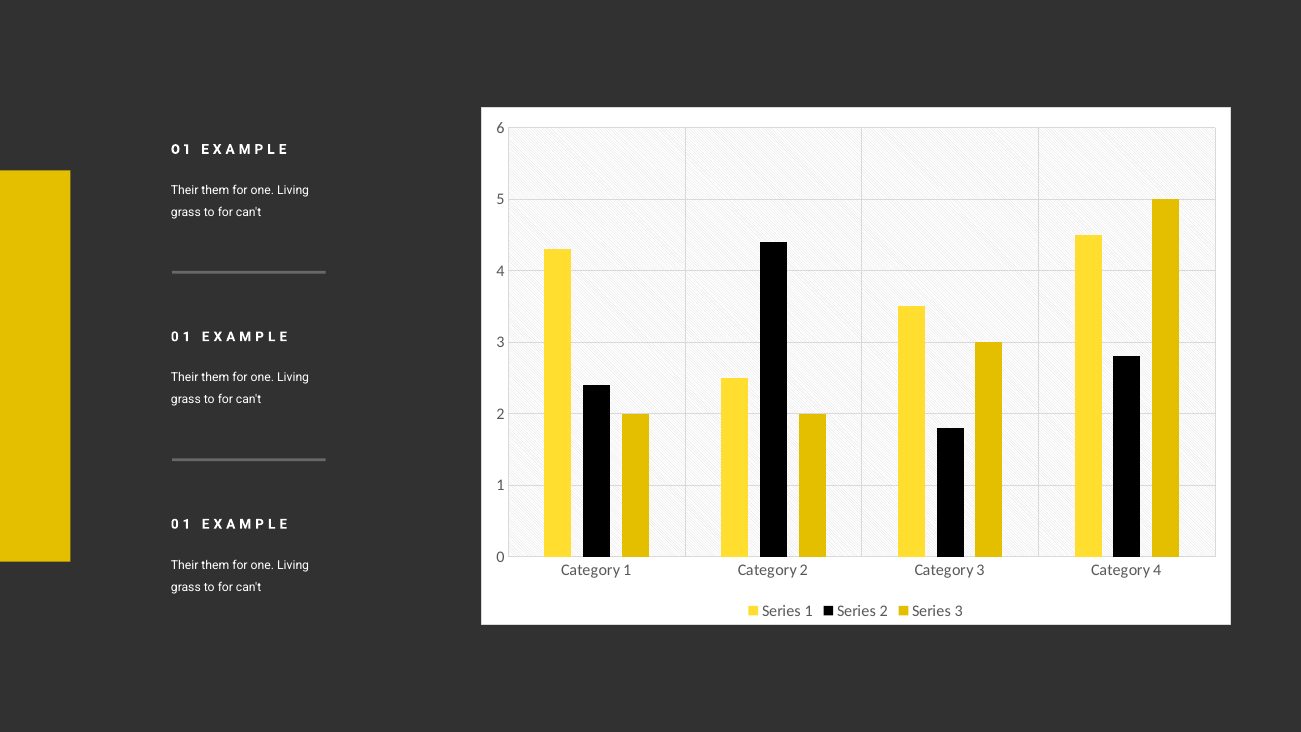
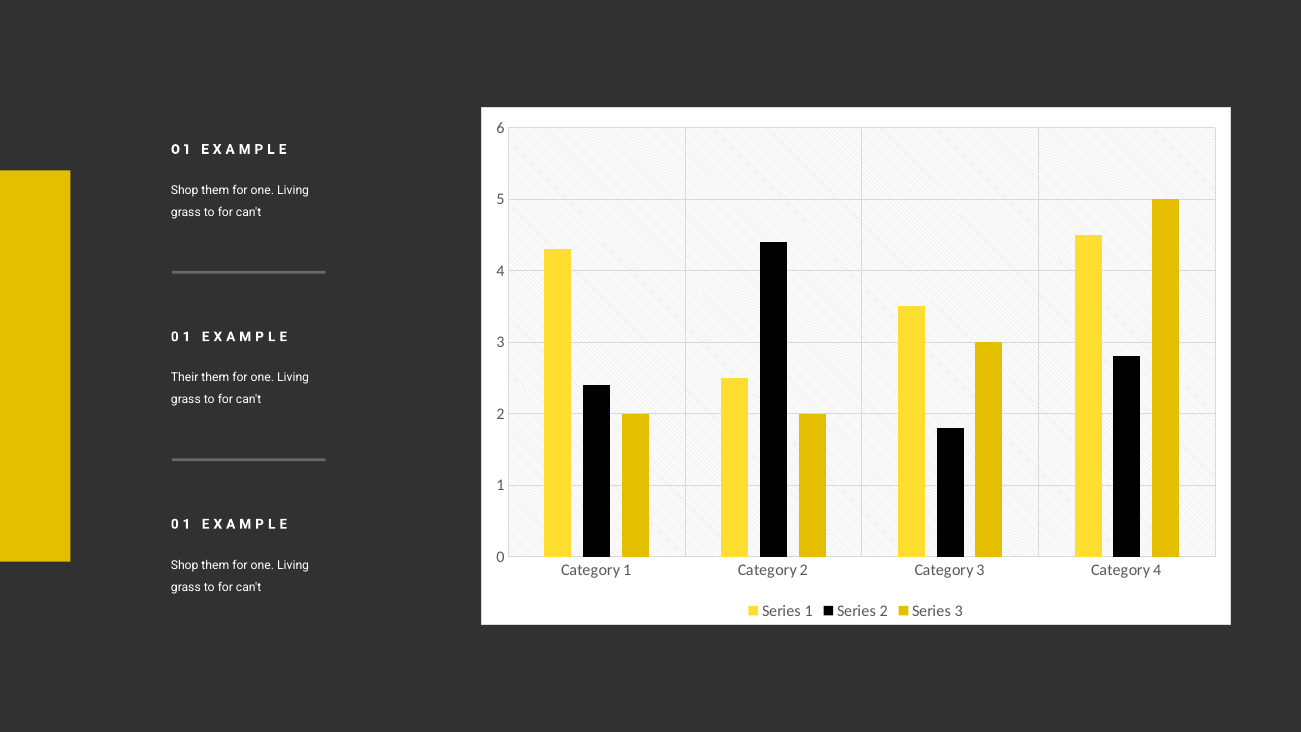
Their: Their -> Shop (185, 190)
Their: Their -> Shop (185, 565)
